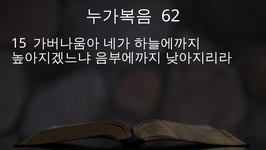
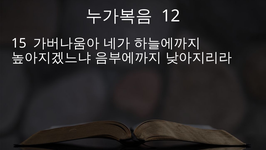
62: 62 -> 12 (171, 16)
